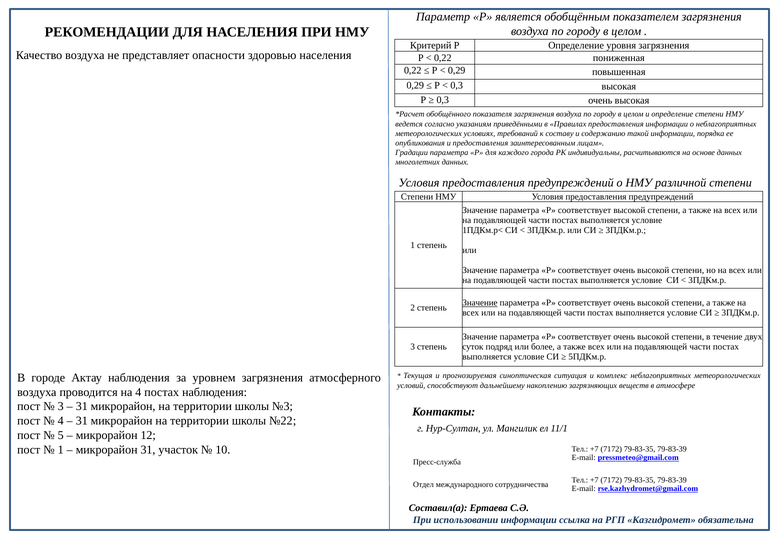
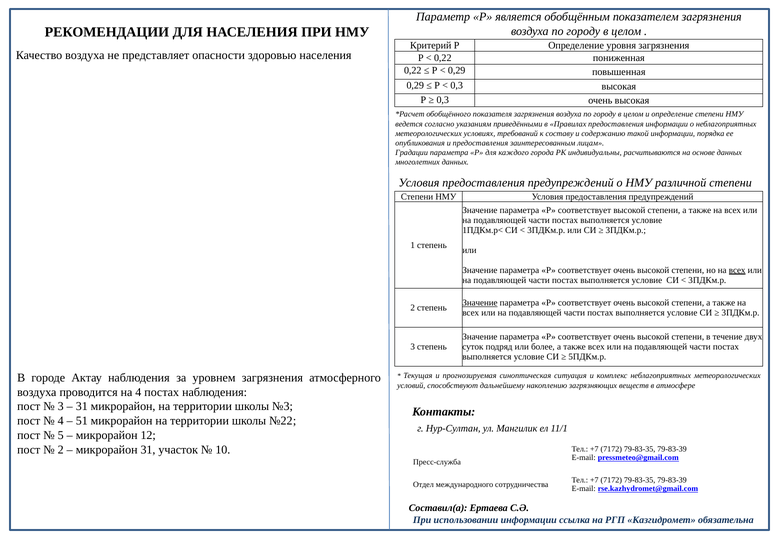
всех underline: none -> present (737, 270)
31: 31 -> 51 (82, 421)
1: 1 -> 2 (61, 450)
